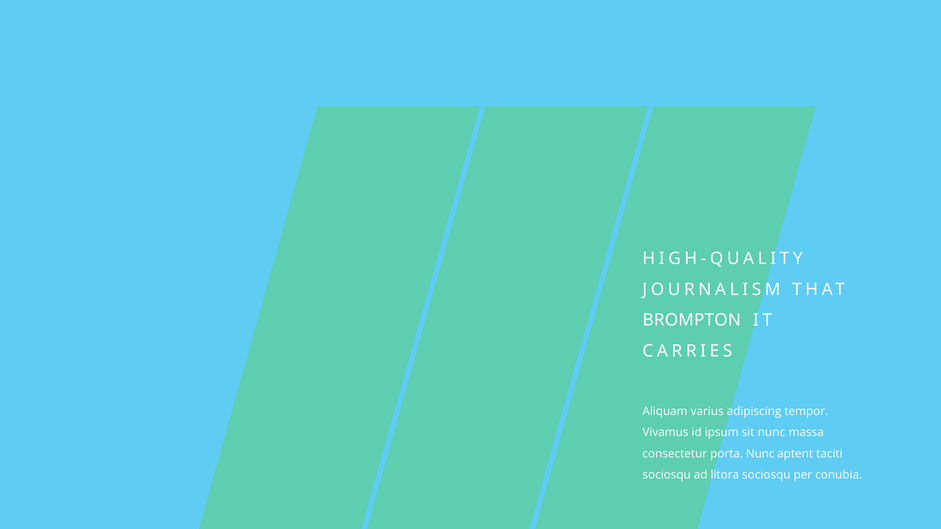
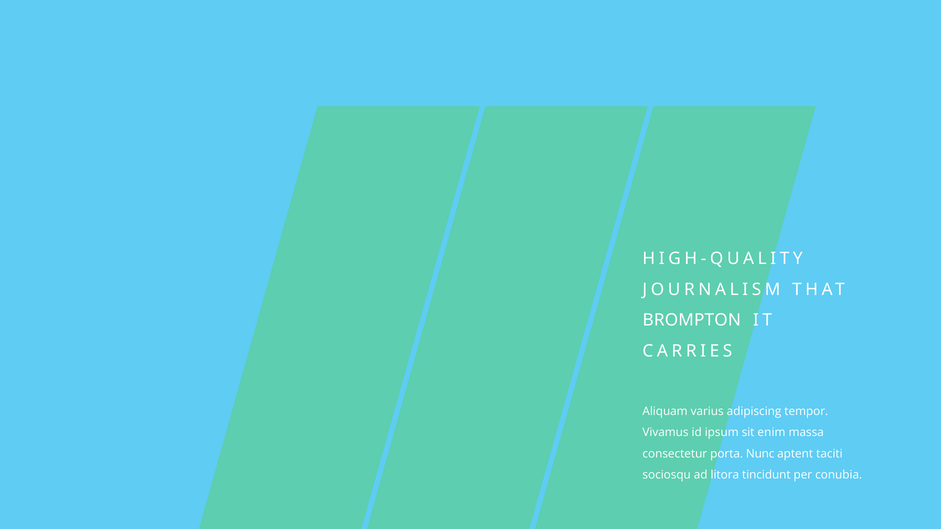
sit nunc: nunc -> enim (771, 433)
litora sociosqu: sociosqu -> tincidunt (766, 475)
